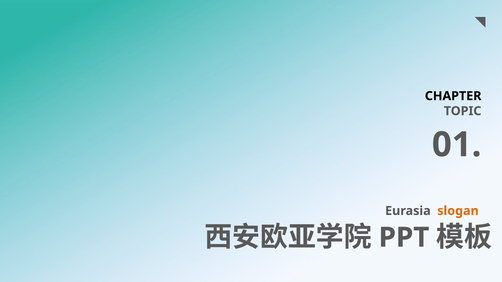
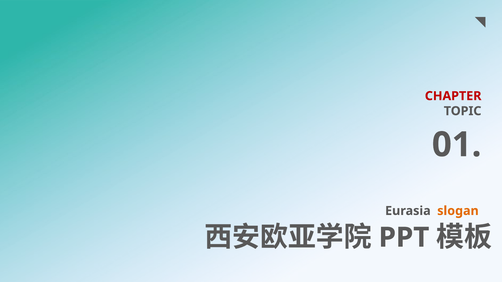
CHAPTER colour: black -> red (453, 96)
